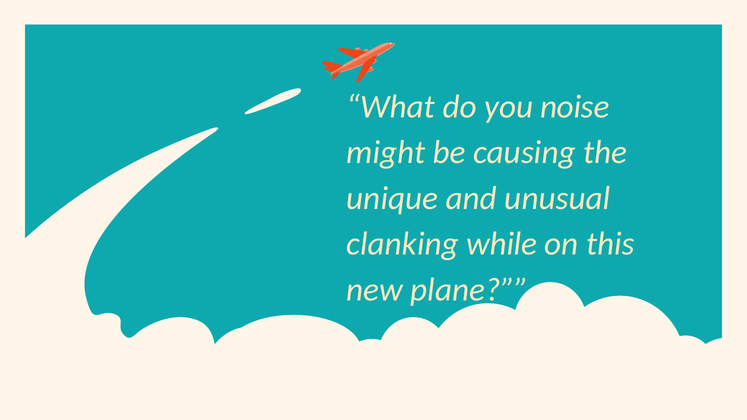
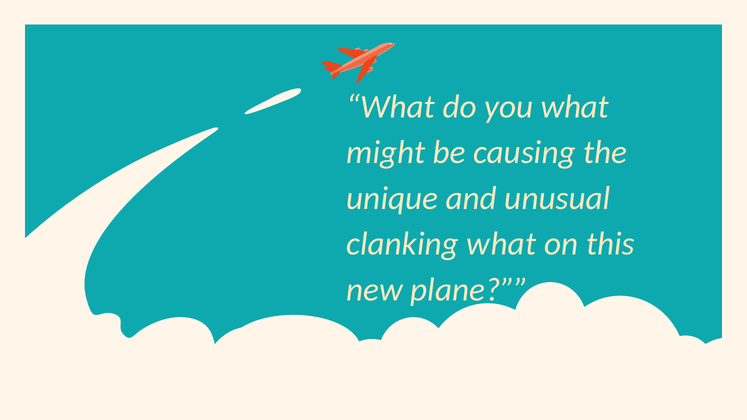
you noise: noise -> what (575, 107)
clanking while: while -> what (501, 244)
